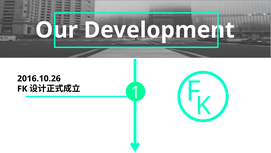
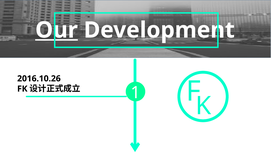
Our underline: none -> present (57, 30)
